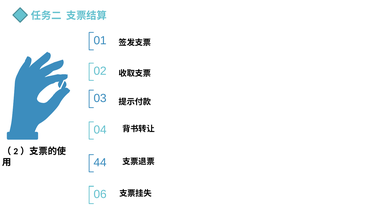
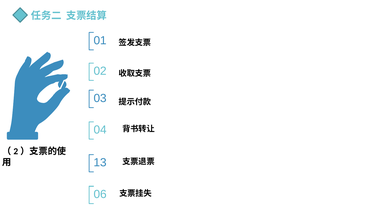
44: 44 -> 13 (100, 162)
